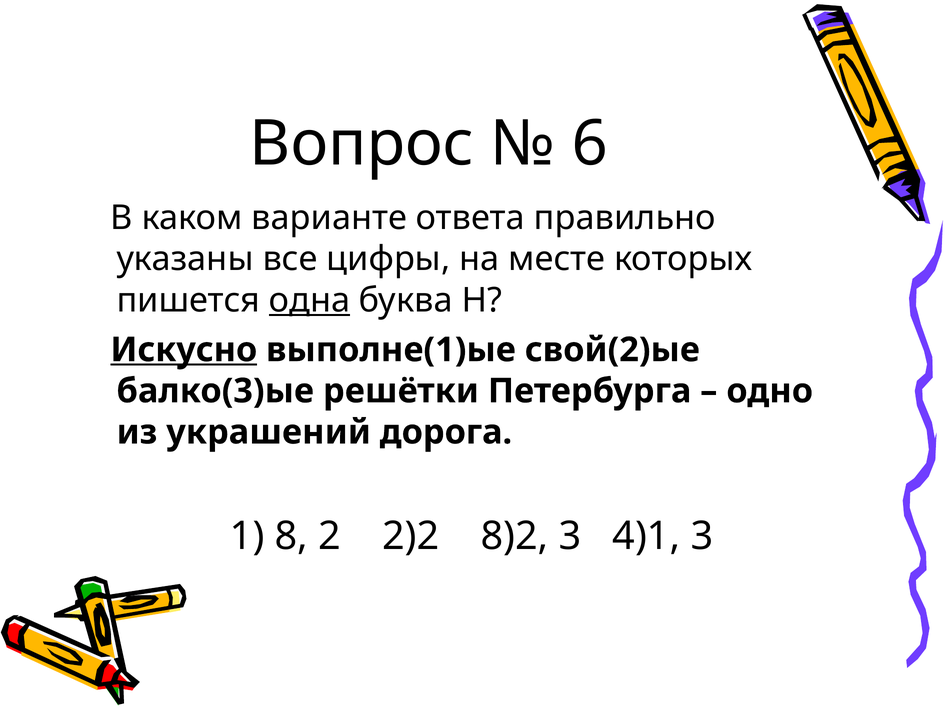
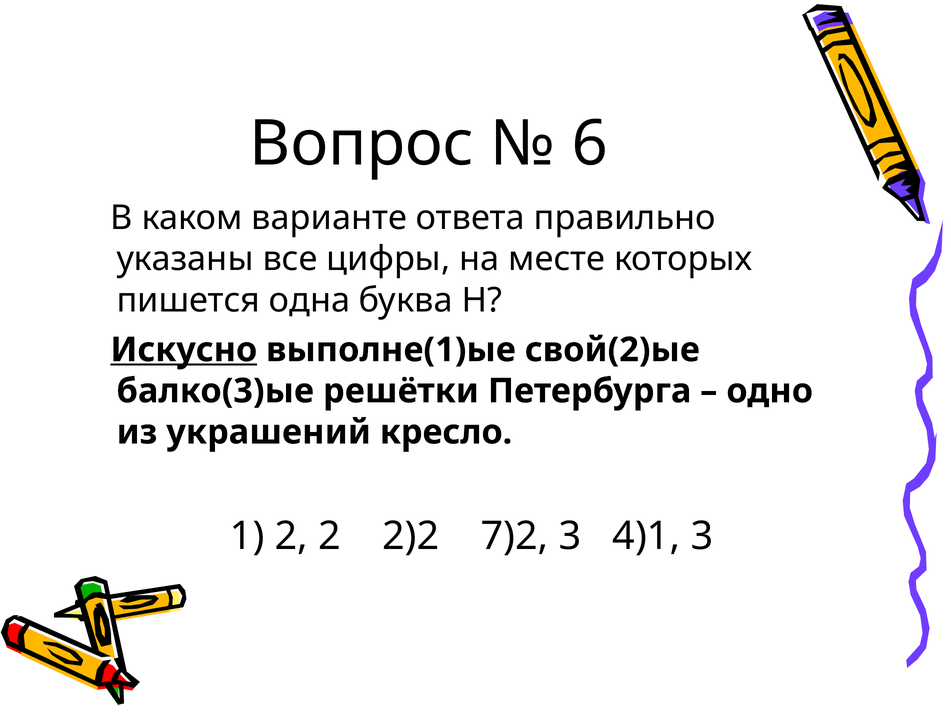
одна underline: present -> none (310, 300)
дорога: дорога -> кресло (446, 432)
1 8: 8 -> 2 (291, 536)
8)2: 8)2 -> 7)2 (515, 536)
